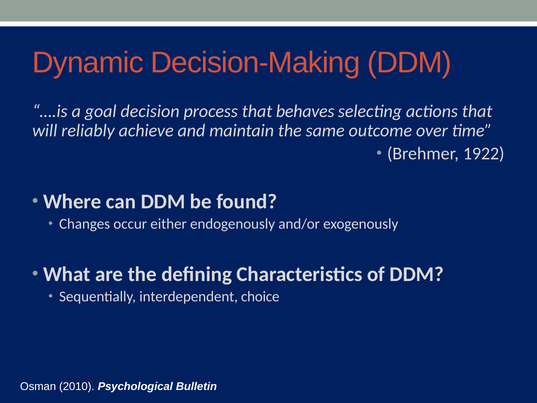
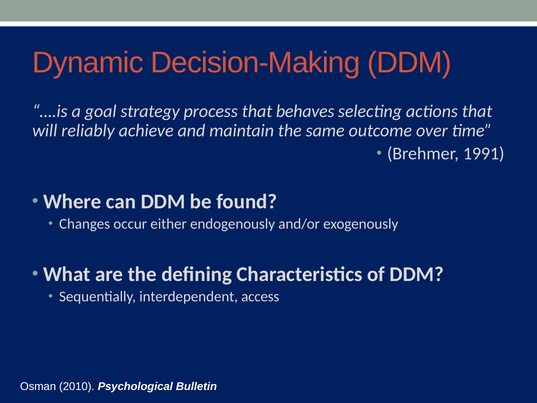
decision: decision -> strategy (150, 111)
1922: 1922 -> 1991 (484, 154)
choice: choice -> access (260, 296)
